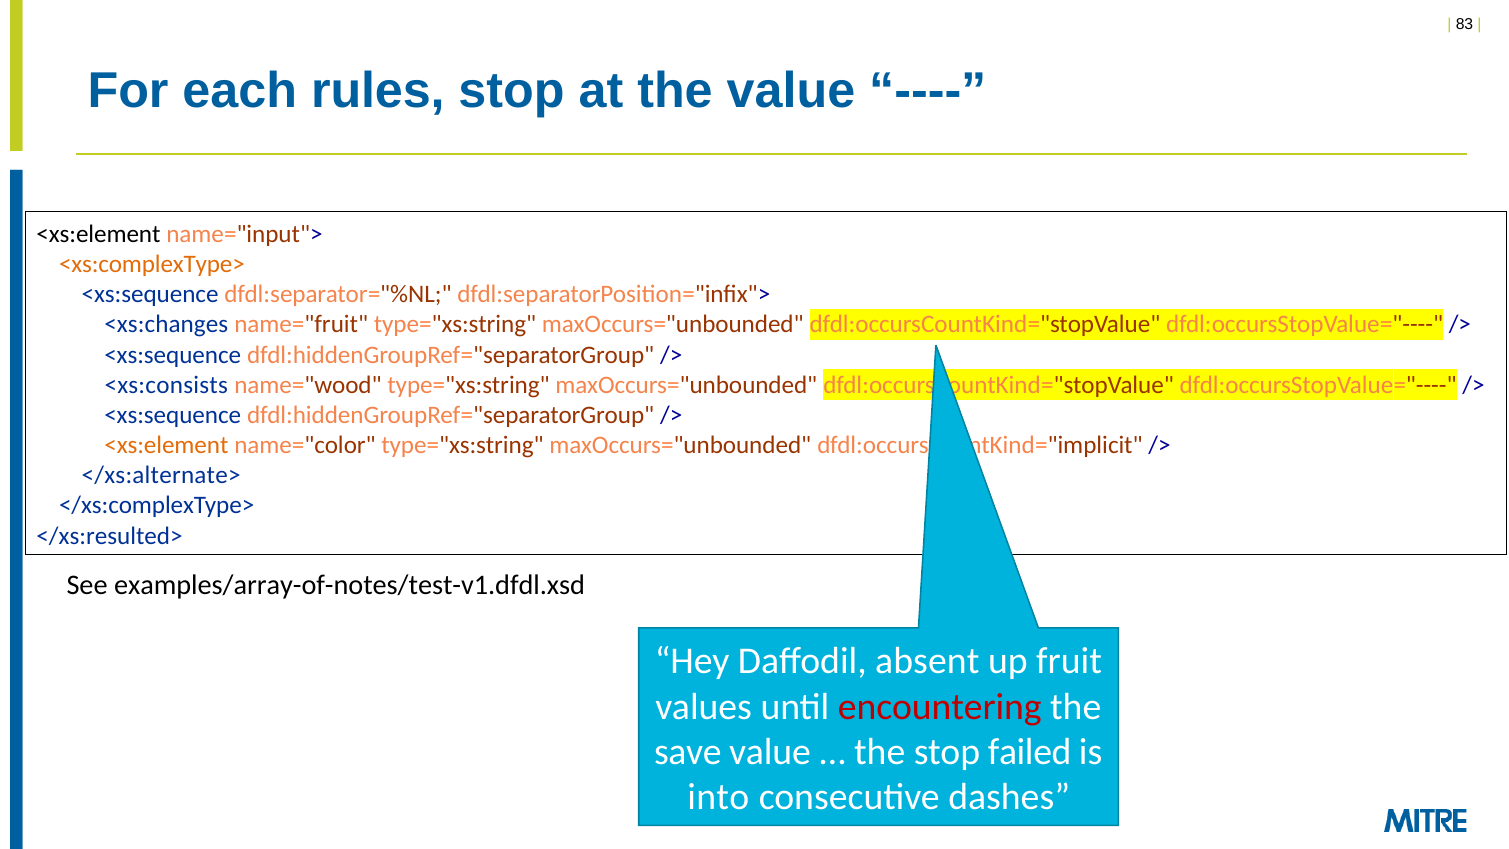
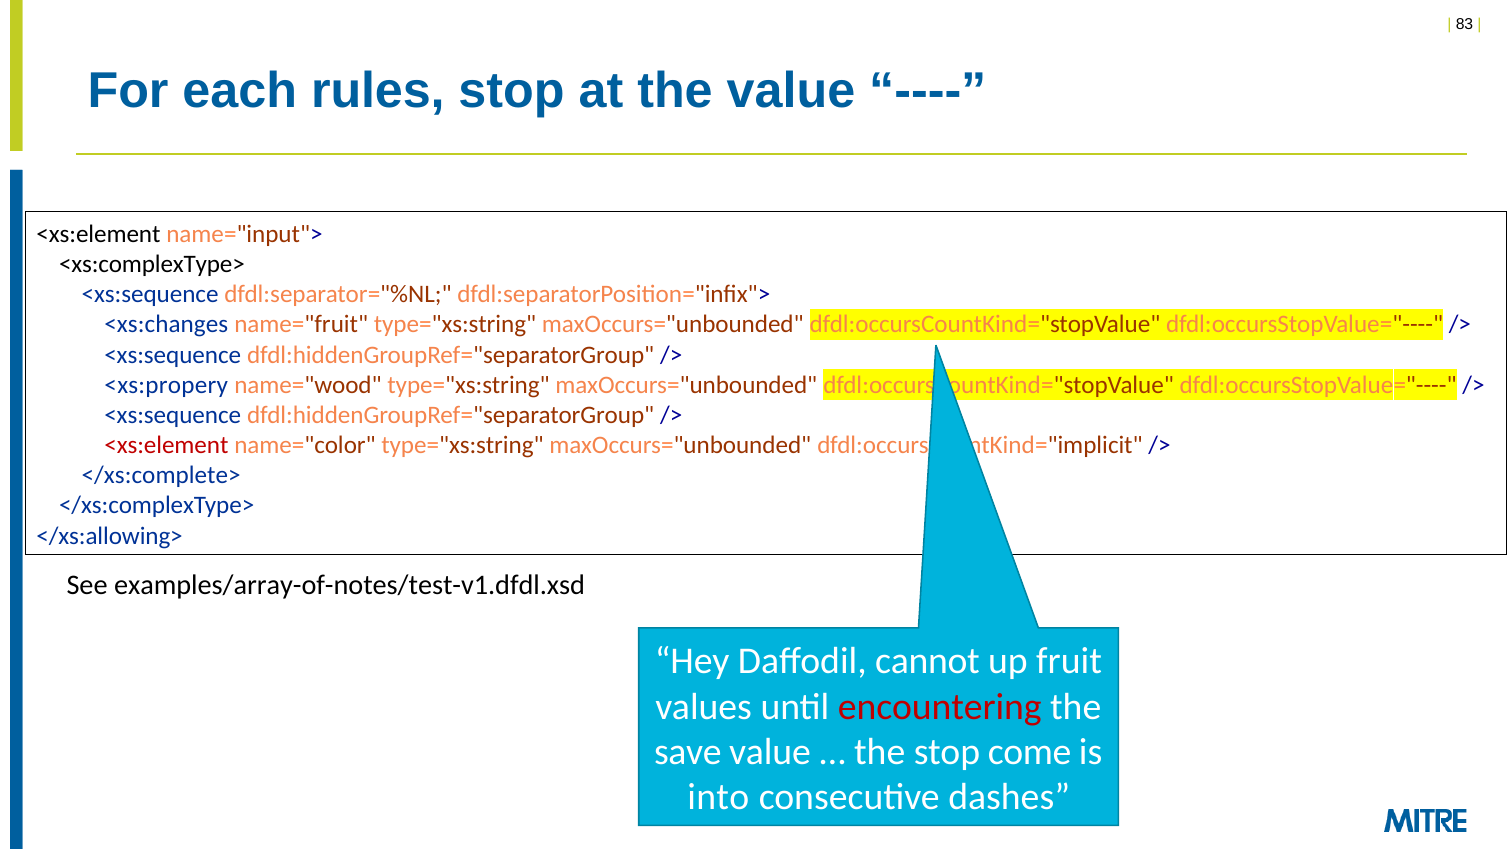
<xs:complexType> colour: orange -> black (152, 264)
<xs:consists: <xs:consists -> <xs:propery (166, 385)
<xs:element colour: orange -> red (166, 445)
</xs:alternate>: </xs:alternate> -> </xs:complete> (161, 475)
</xs:resulted>: </xs:resulted> -> </xs:allowing> (110, 536)
absent: absent -> cannot (927, 661)
failed: failed -> come (1030, 752)
